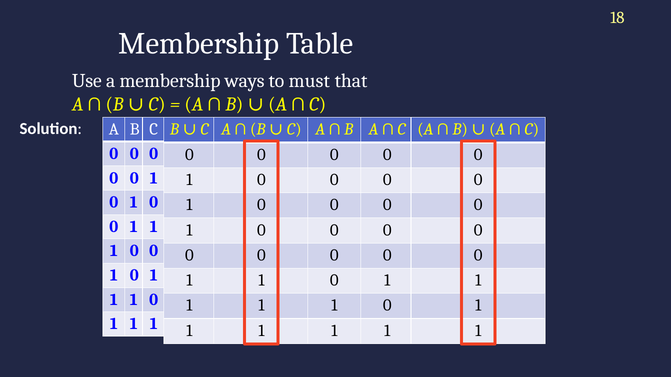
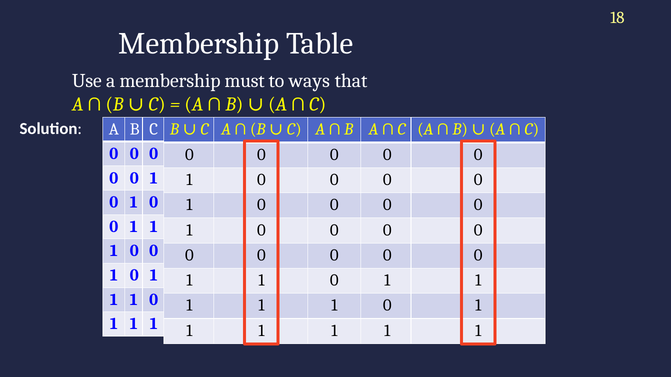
ways: ways -> must (245, 81)
must: must -> ways (309, 81)
